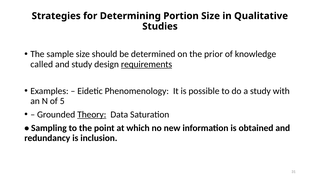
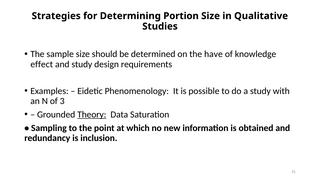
prior: prior -> have (213, 54)
called: called -> effect (42, 64)
requirements underline: present -> none (147, 64)
5: 5 -> 3 (62, 101)
